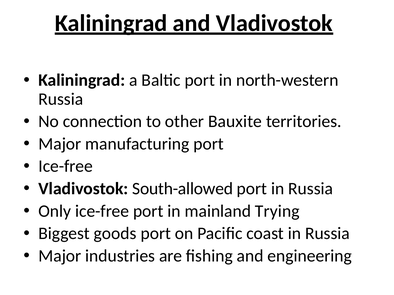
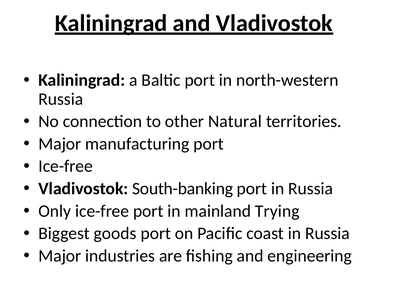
Bauxite: Bauxite -> Natural (235, 122)
South-allowed: South-allowed -> South-banking (183, 189)
